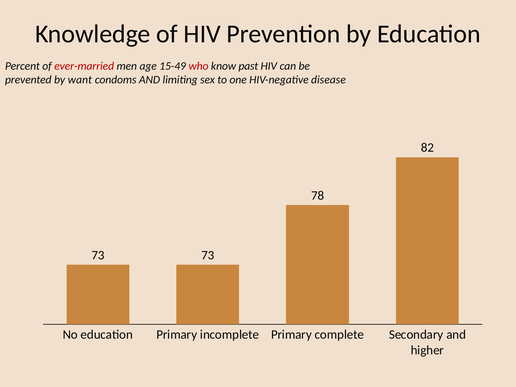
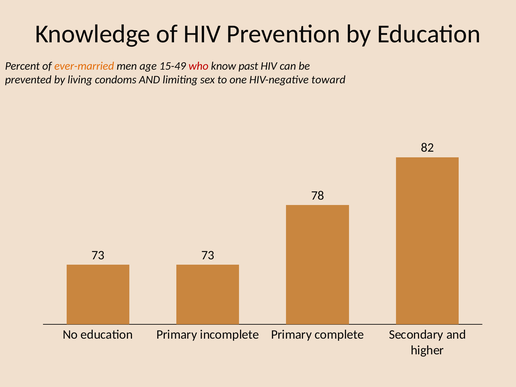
ever-married colour: red -> orange (84, 66)
want: want -> living (80, 80)
disease: disease -> toward (328, 80)
